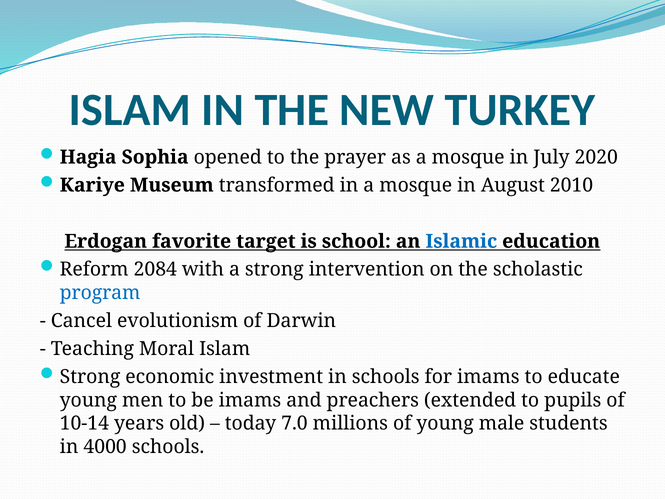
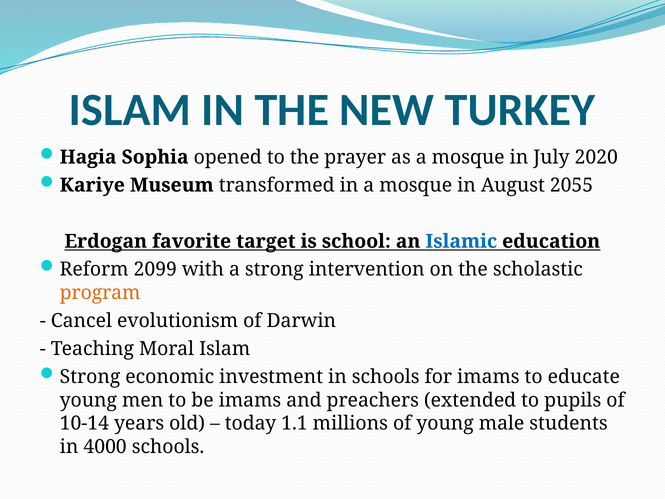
2010: 2010 -> 2055 (571, 185)
2084: 2084 -> 2099 (155, 269)
program colour: blue -> orange (100, 293)
7.0: 7.0 -> 1.1 (294, 423)
